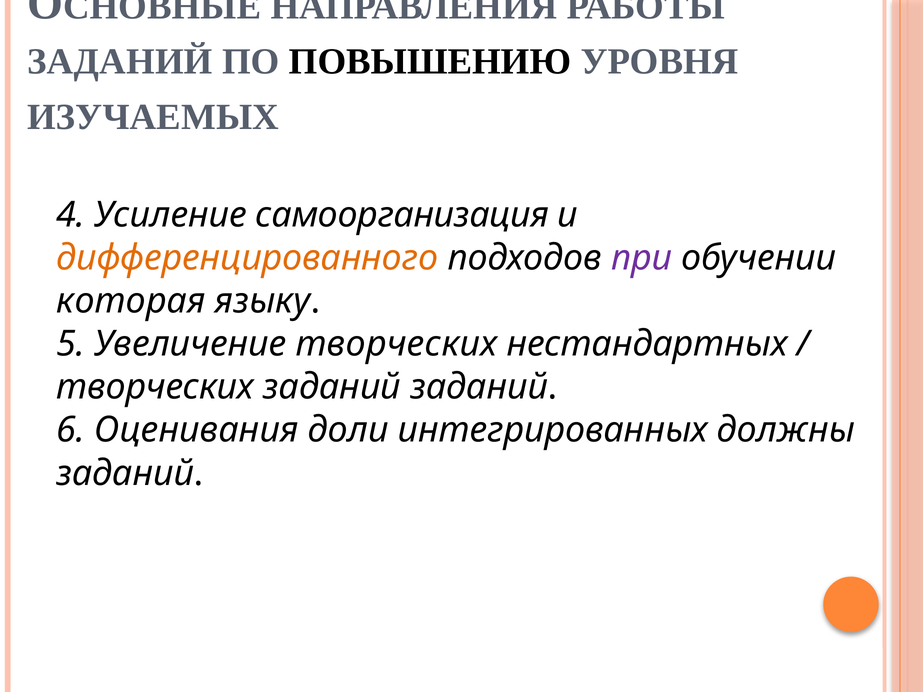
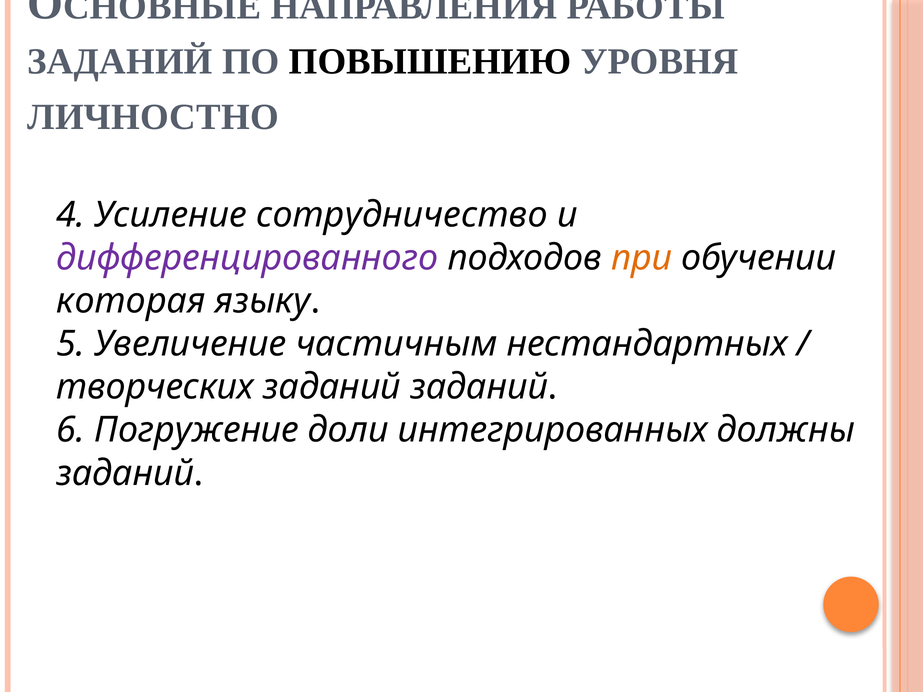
ИЗУЧАЕМЫХ: ИЗУЧАЕМЫХ -> ЛИЧНОСТНО (153, 117)
самоорганизация: самоорганизация -> сотрудничество (402, 215)
дифференцированного colour: orange -> purple (247, 258)
при colour: purple -> orange (642, 258)
Увеличение творческих: творческих -> частичным (396, 344)
Оценивания: Оценивания -> Погружение (197, 430)
